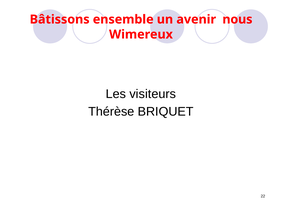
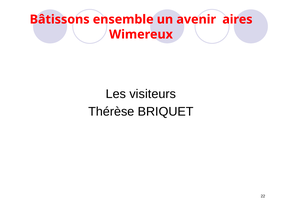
nous: nous -> aires (237, 19)
